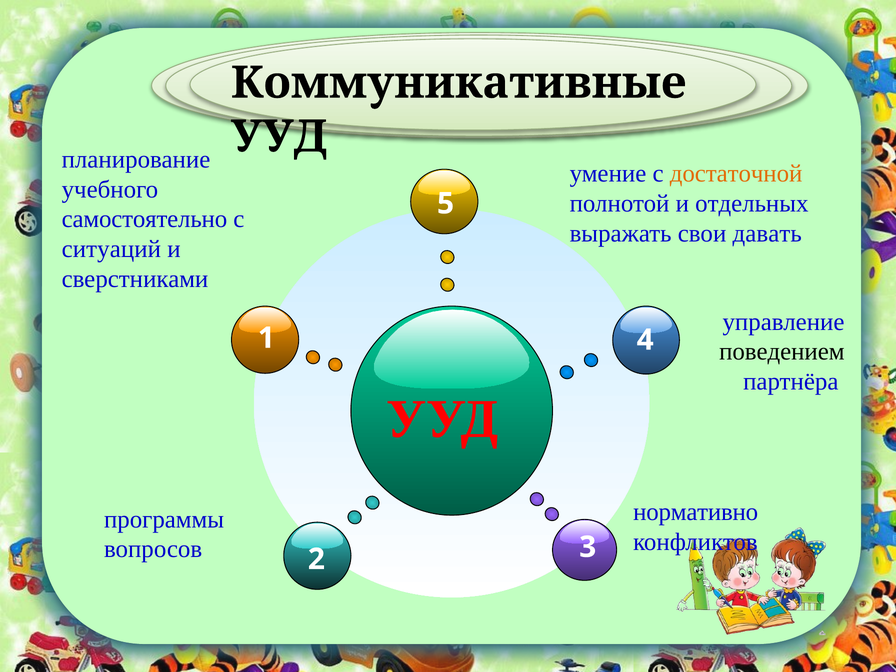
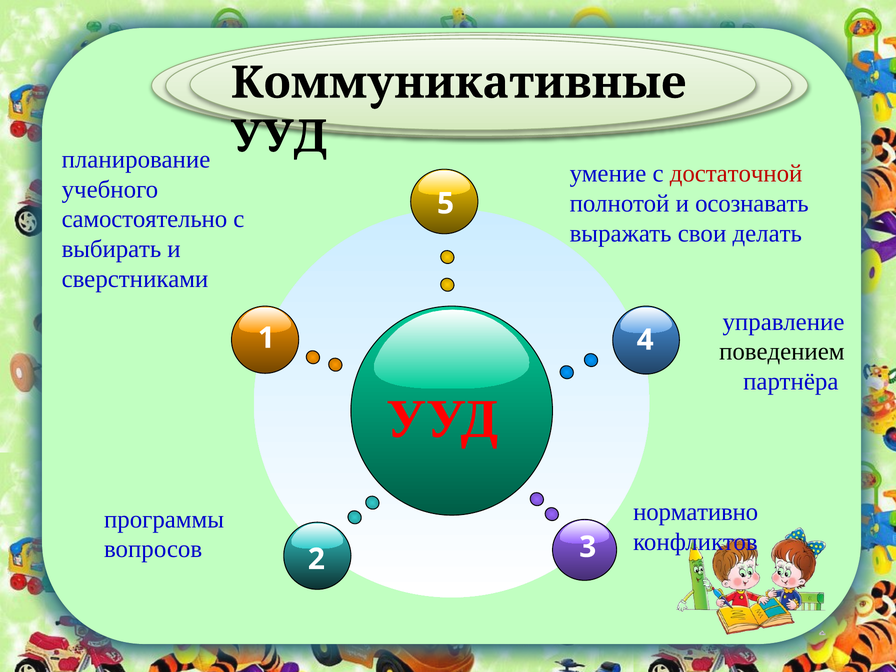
достаточной colour: orange -> red (736, 174)
отдельных: отдельных -> осознавать (752, 204)
давать: давать -> делать (767, 233)
ситуаций: ситуаций -> выбирать (111, 249)
